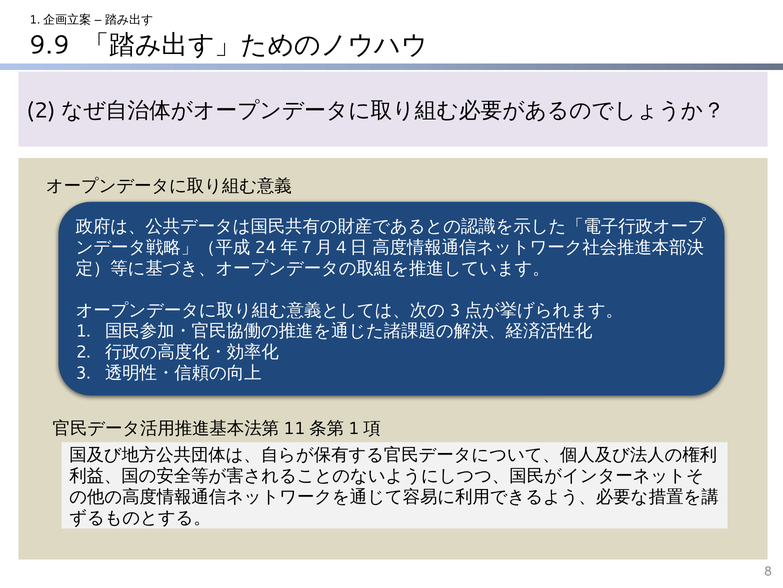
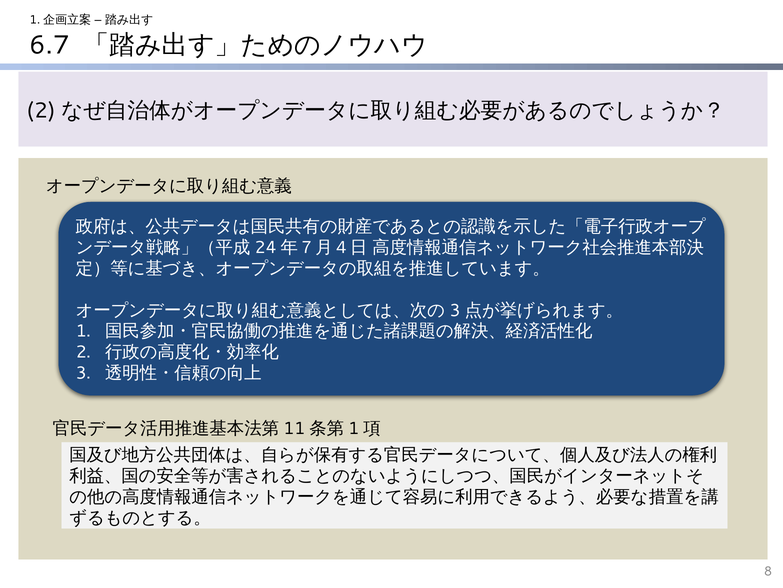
9.9: 9.9 -> 6.7 (50, 45)
